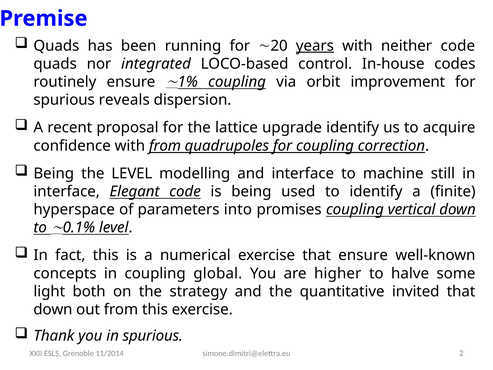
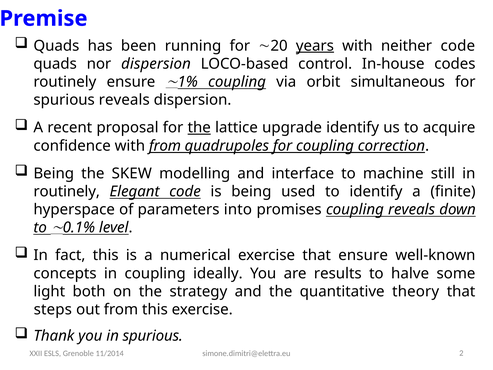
nor integrated: integrated -> dispersion (156, 64)
improvement: improvement -> simultaneous (398, 82)
the underline: none -> present (199, 128)
the LEVEL: LEVEL -> SKEW (132, 173)
interface: interface -> routinely (67, 191)
coupling vertical: vertical -> reveals (412, 209)
global: global -> ideally (218, 273)
higher: higher -> results (338, 273)
invited: invited -> theory (416, 291)
down: down -> steps (53, 309)
